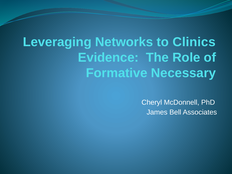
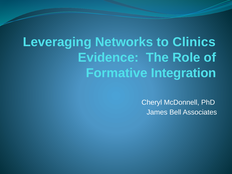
Necessary: Necessary -> Integration (184, 73)
